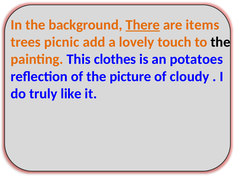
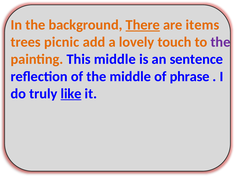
the colour: black -> purple (220, 42)
This clothes: clothes -> middle (115, 59)
potatoes: potatoes -> sentence (196, 59)
the picture: picture -> middle (130, 77)
cloudy: cloudy -> phrase (190, 77)
like underline: none -> present (71, 94)
